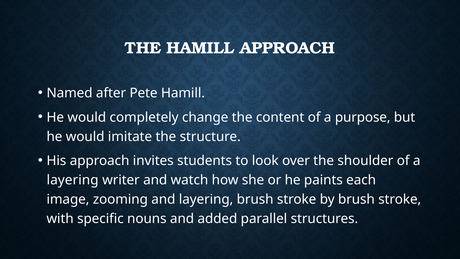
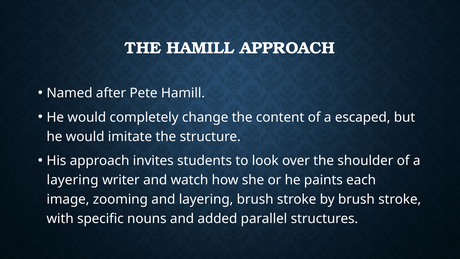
purpose: purpose -> escaped (363, 117)
